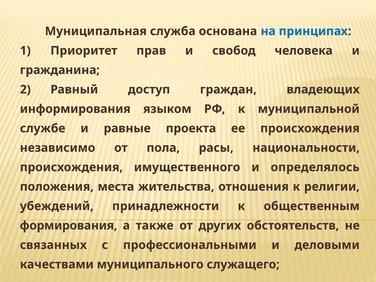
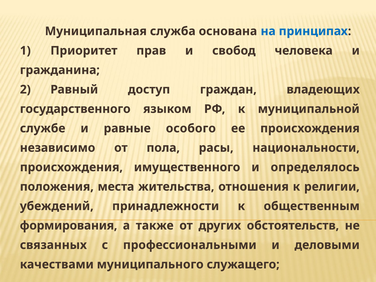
информирования: информирования -> государственного (75, 109)
проекта: проекта -> особого (191, 128)
